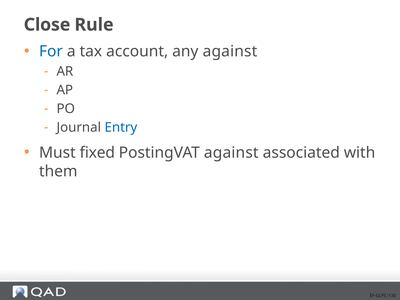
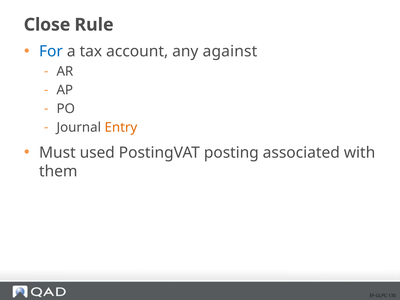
Entry colour: blue -> orange (121, 127)
fixed: fixed -> used (97, 153)
PostingVAT against: against -> posting (231, 153)
